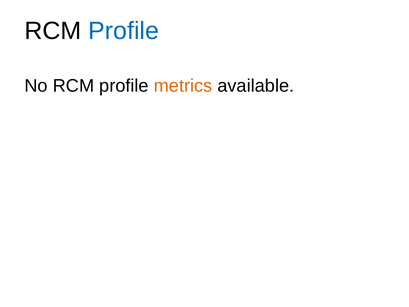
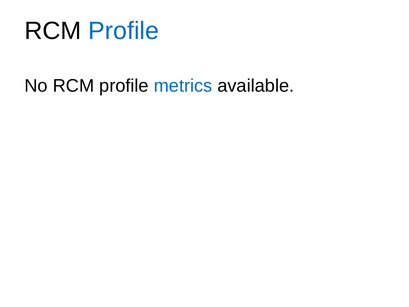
metrics colour: orange -> blue (183, 86)
